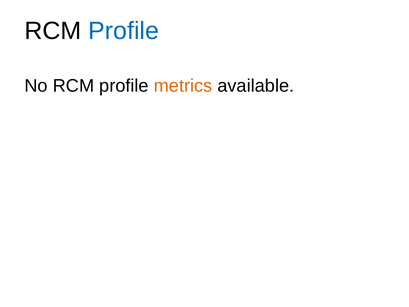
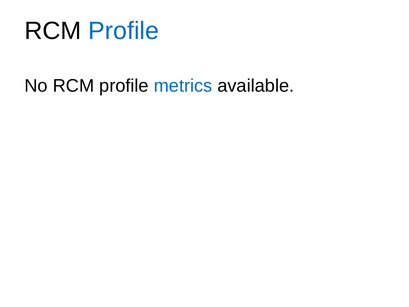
metrics colour: orange -> blue (183, 86)
